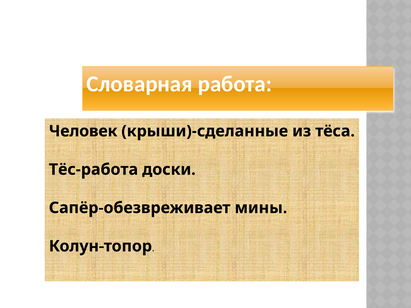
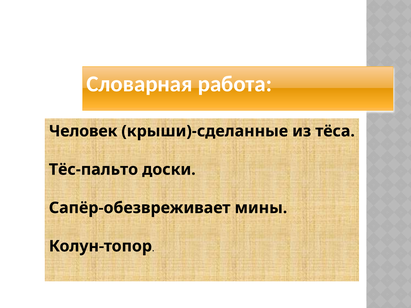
Тёс-работа: Тёс-работа -> Тёс-пальто (93, 170)
